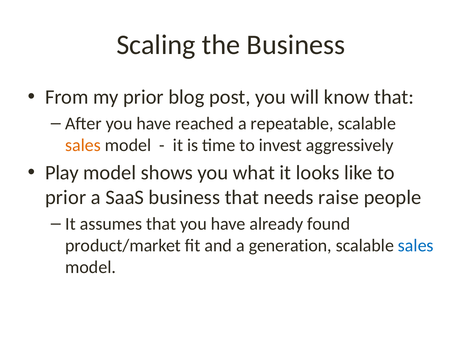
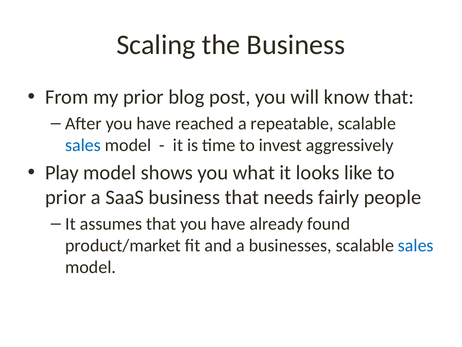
sales colour: orange -> blue (83, 145)
raise: raise -> fairly (339, 197)
generation: generation -> businesses (290, 245)
